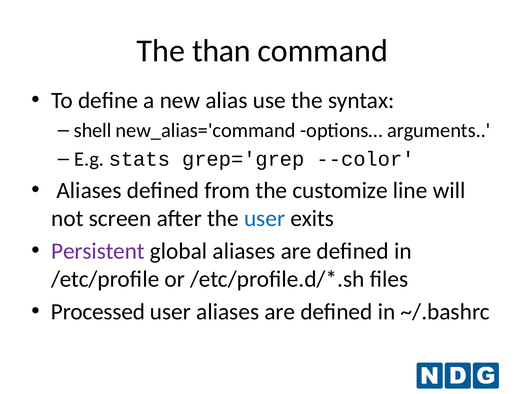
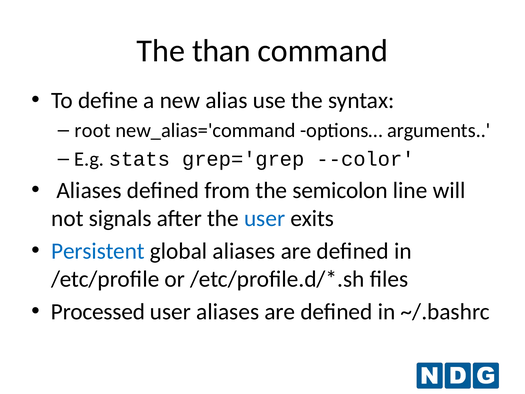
shell: shell -> root (92, 130)
customize: customize -> semicolon (340, 190)
screen: screen -> signals (120, 218)
Persistent colour: purple -> blue (98, 251)
